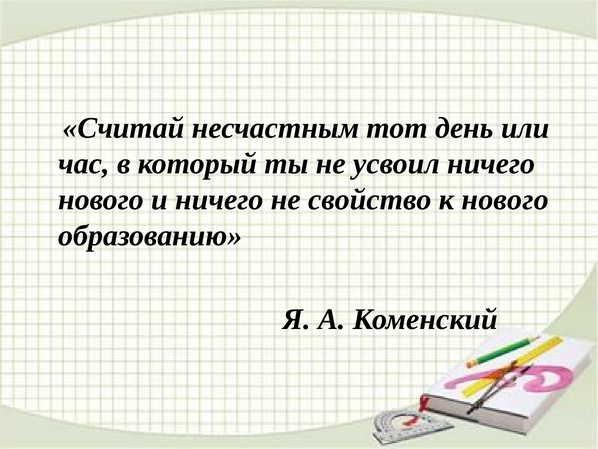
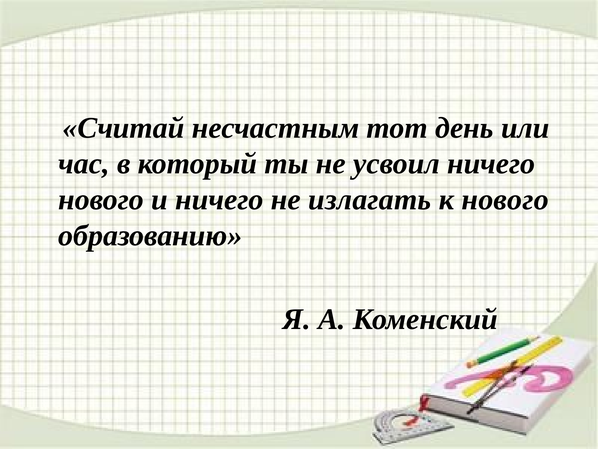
свойство: свойство -> излагать (370, 199)
